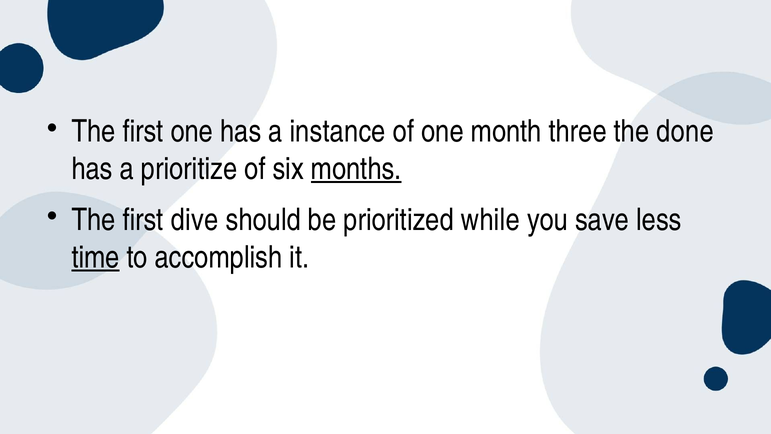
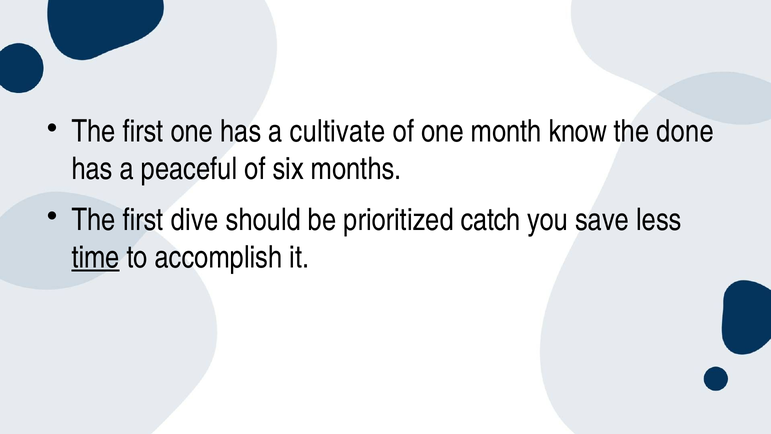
instance: instance -> cultivate (338, 131)
three: three -> know (578, 131)
prioritize: prioritize -> peaceful (189, 169)
months underline: present -> none (356, 169)
while: while -> catch (491, 220)
